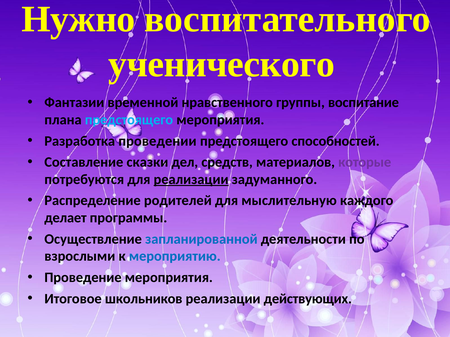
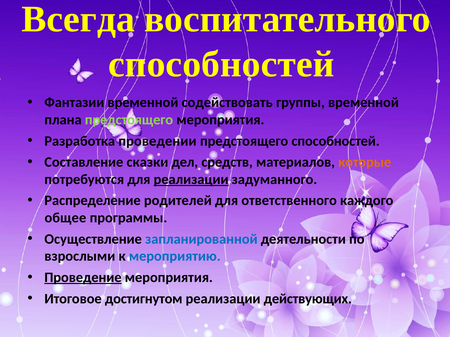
Нужно: Нужно -> Всегда (78, 19)
ученического: ученического -> способностей (221, 64)
нравственного: нравственного -> содействовать (227, 103)
группы воспитание: воспитание -> временной (363, 103)
предстоящего colour: light blue -> light green (129, 120)
которые colour: purple -> orange (365, 162)
мыслительную: мыслительную -> ответственного (289, 201)
делает: делает -> общее (65, 218)
Проведение underline: none -> present (83, 278)
школьников: школьников -> достигнутом (144, 299)
